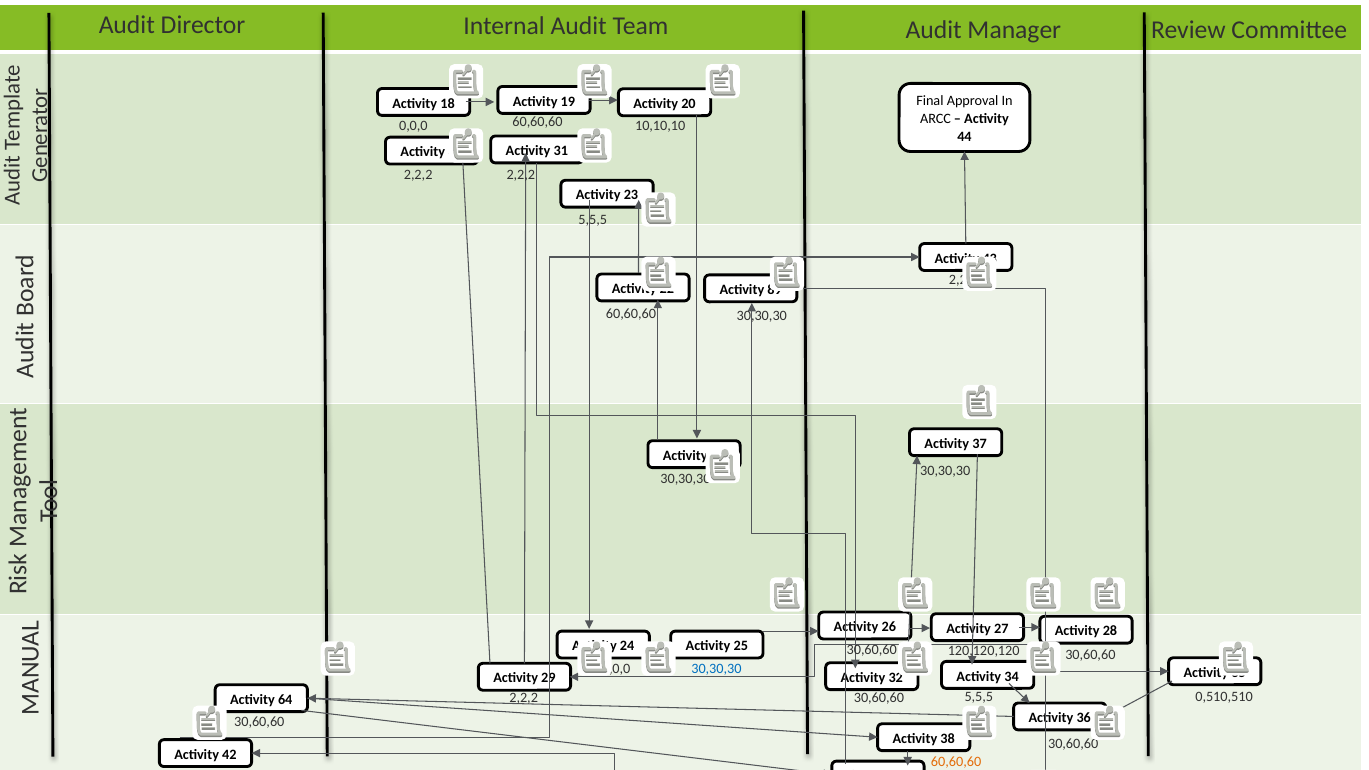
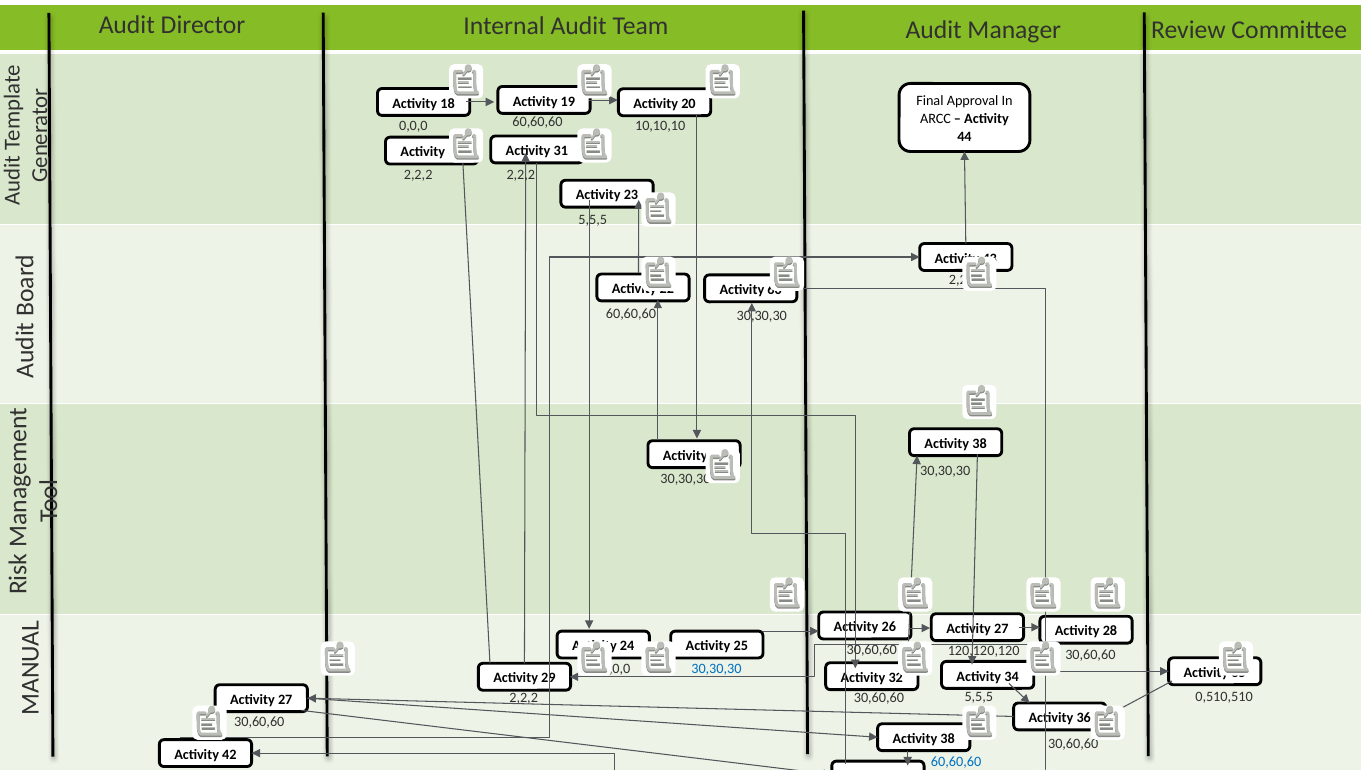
89: 89 -> 60 (775, 290)
37: 37 -> 38 (980, 444)
64: 64 -> 27 (285, 700)
60,60,60 colour: orange -> blue (956, 762)
